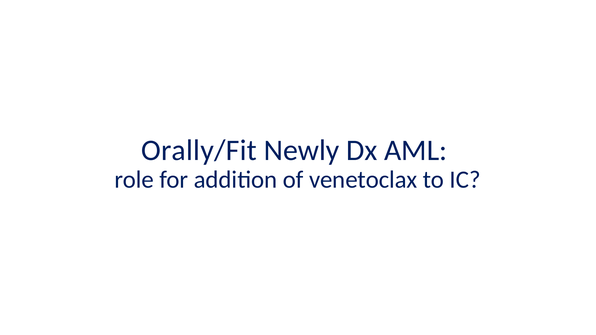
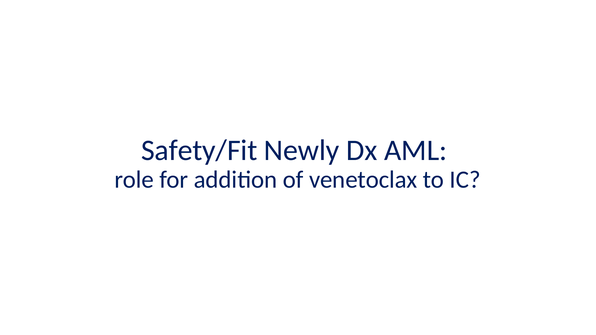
Orally/Fit: Orally/Fit -> Safety/Fit (199, 150)
